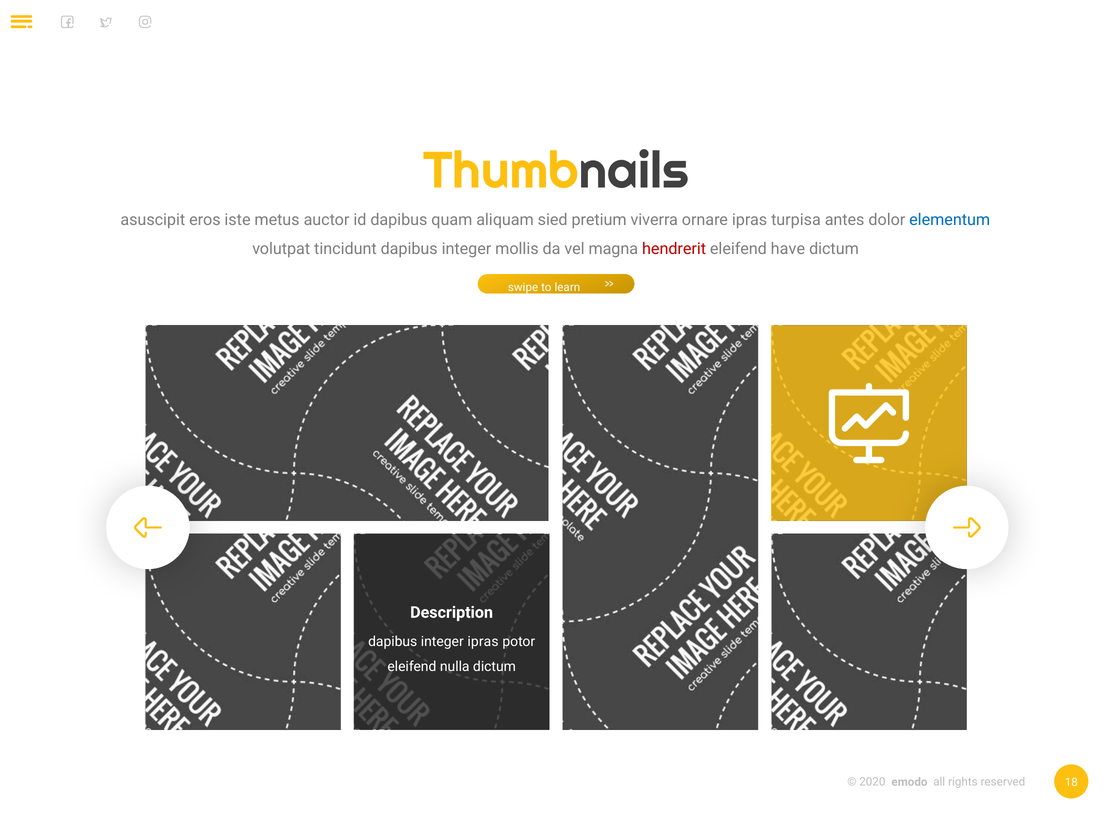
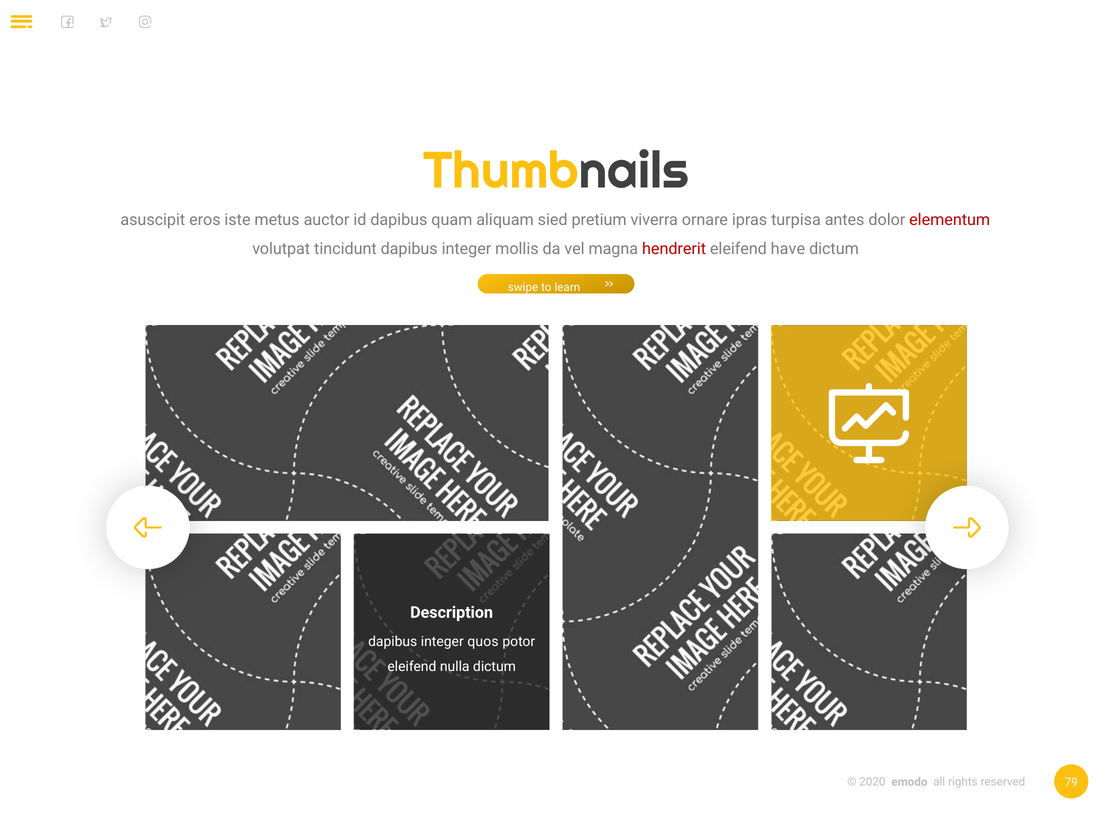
elementum colour: blue -> red (950, 220)
integer ipras: ipras -> quos (483, 642)
18: 18 -> 79 (1071, 782)
